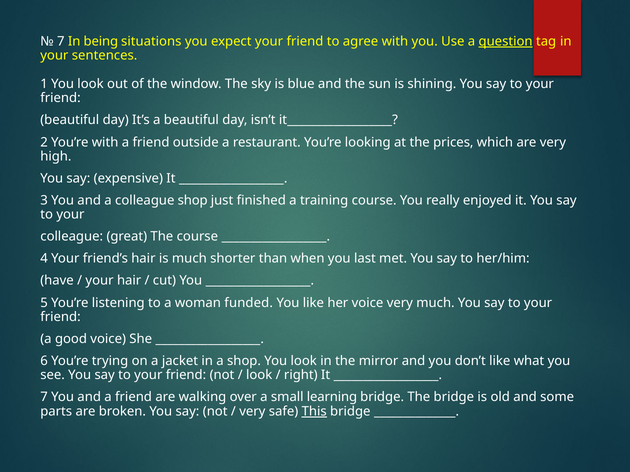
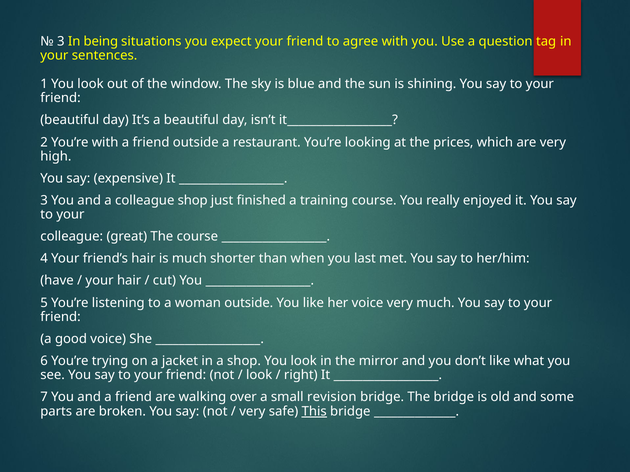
7: 7 -> 3 (61, 41)
question underline: present -> none (506, 41)
woman funded: funded -> outside (249, 303)
learning: learning -> revision (332, 398)
